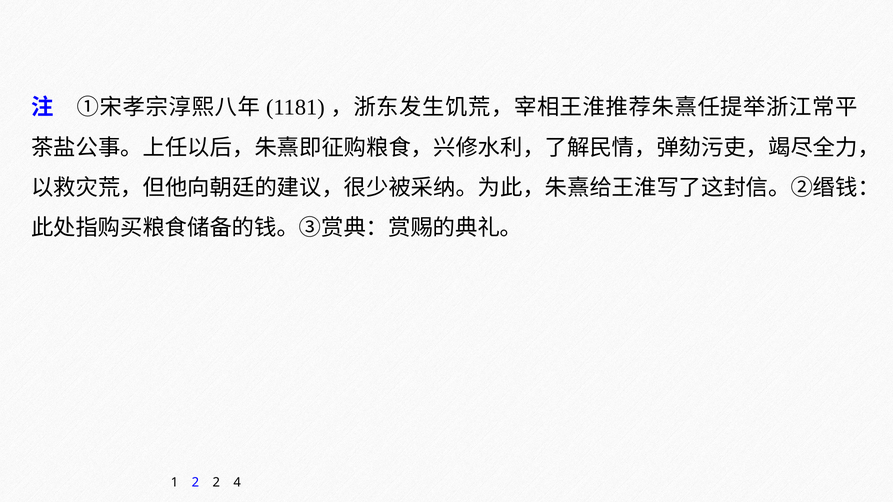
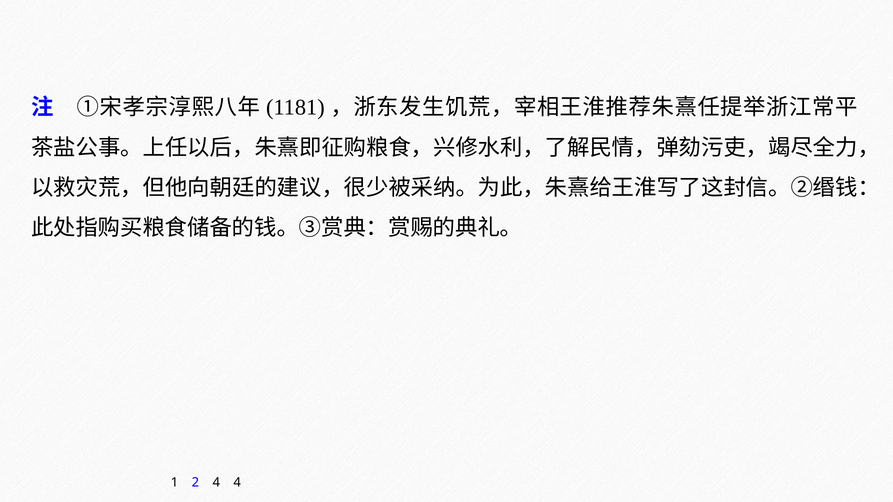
2 2: 2 -> 4 (216, 483)
